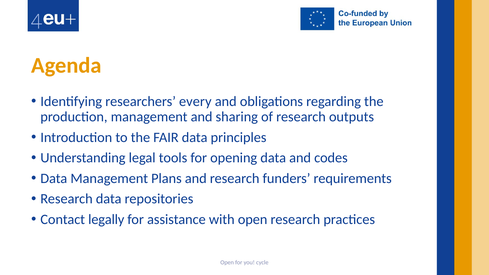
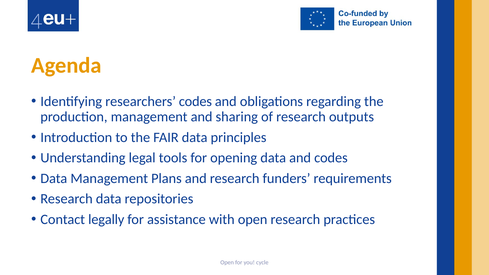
researchers every: every -> codes (195, 102)
